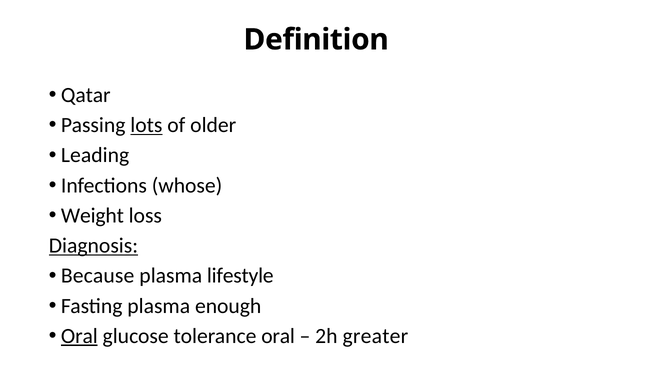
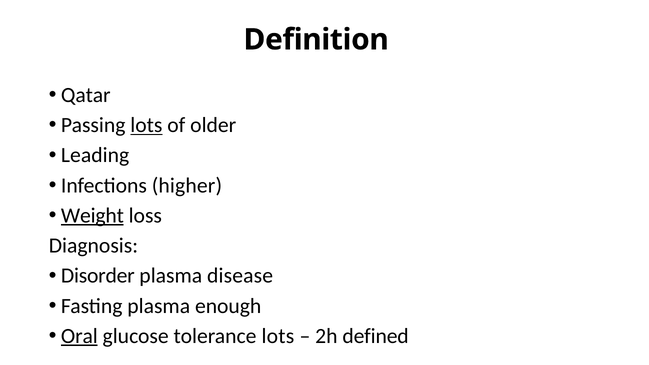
whose: whose -> higher (187, 185)
Weight underline: none -> present (92, 216)
Diagnosis underline: present -> none (93, 246)
Because: Because -> Disorder (98, 276)
lifestyle: lifestyle -> disease (240, 276)
tolerance oral: oral -> lots (278, 336)
greater: greater -> defined (376, 336)
